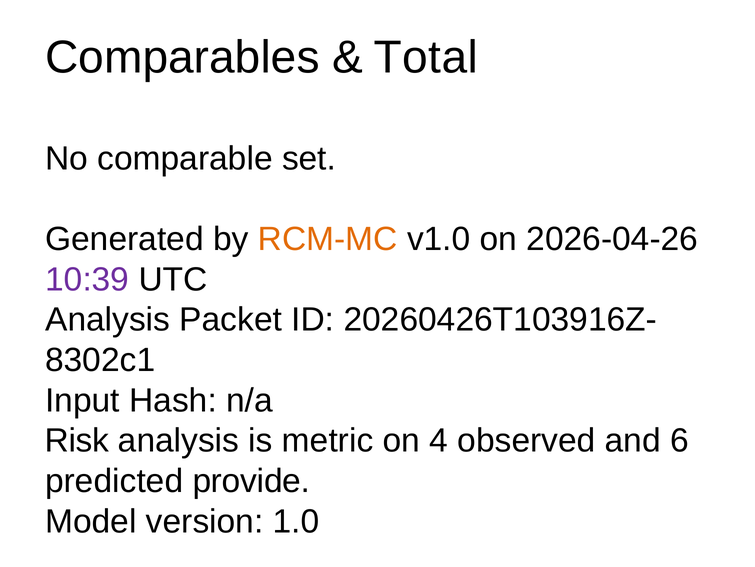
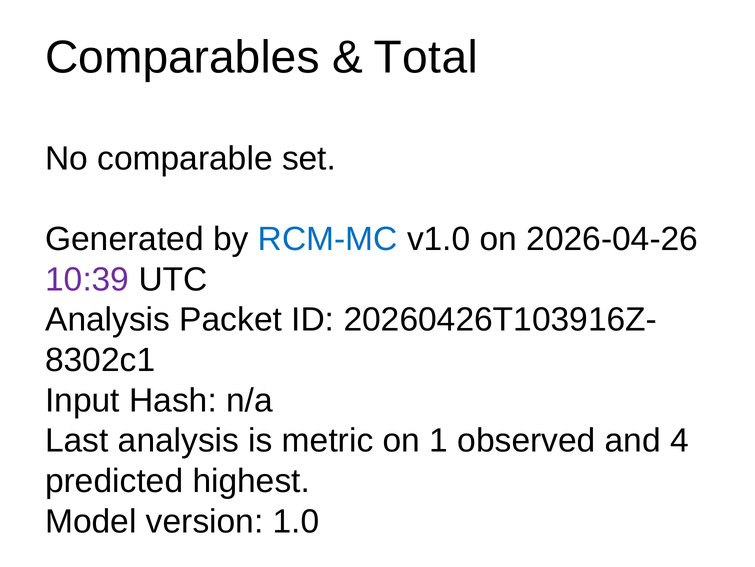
RCM-MC colour: orange -> blue (328, 239)
Risk: Risk -> Last (77, 440)
4: 4 -> 1 (439, 440)
6: 6 -> 4 (680, 440)
provide: provide -> highest (251, 481)
